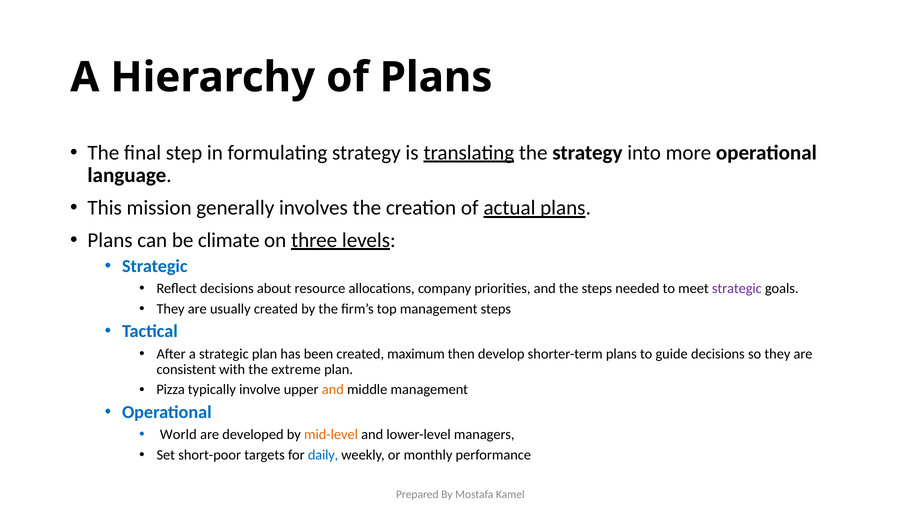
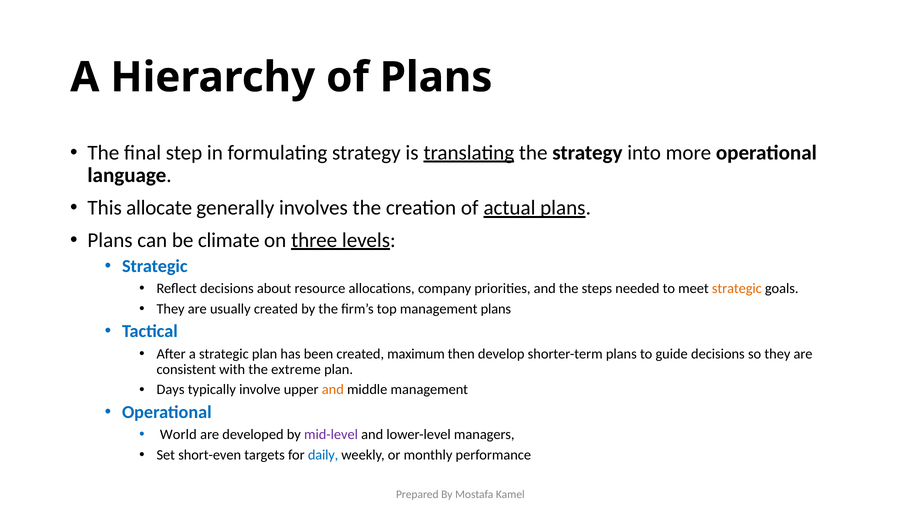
mission: mission -> allocate (159, 208)
strategic colour: purple -> orange (737, 289)
management steps: steps -> plans (496, 309)
Pizza: Pizza -> Days (171, 390)
mid-level colour: orange -> purple (331, 435)
short-poor: short-poor -> short-even (210, 455)
